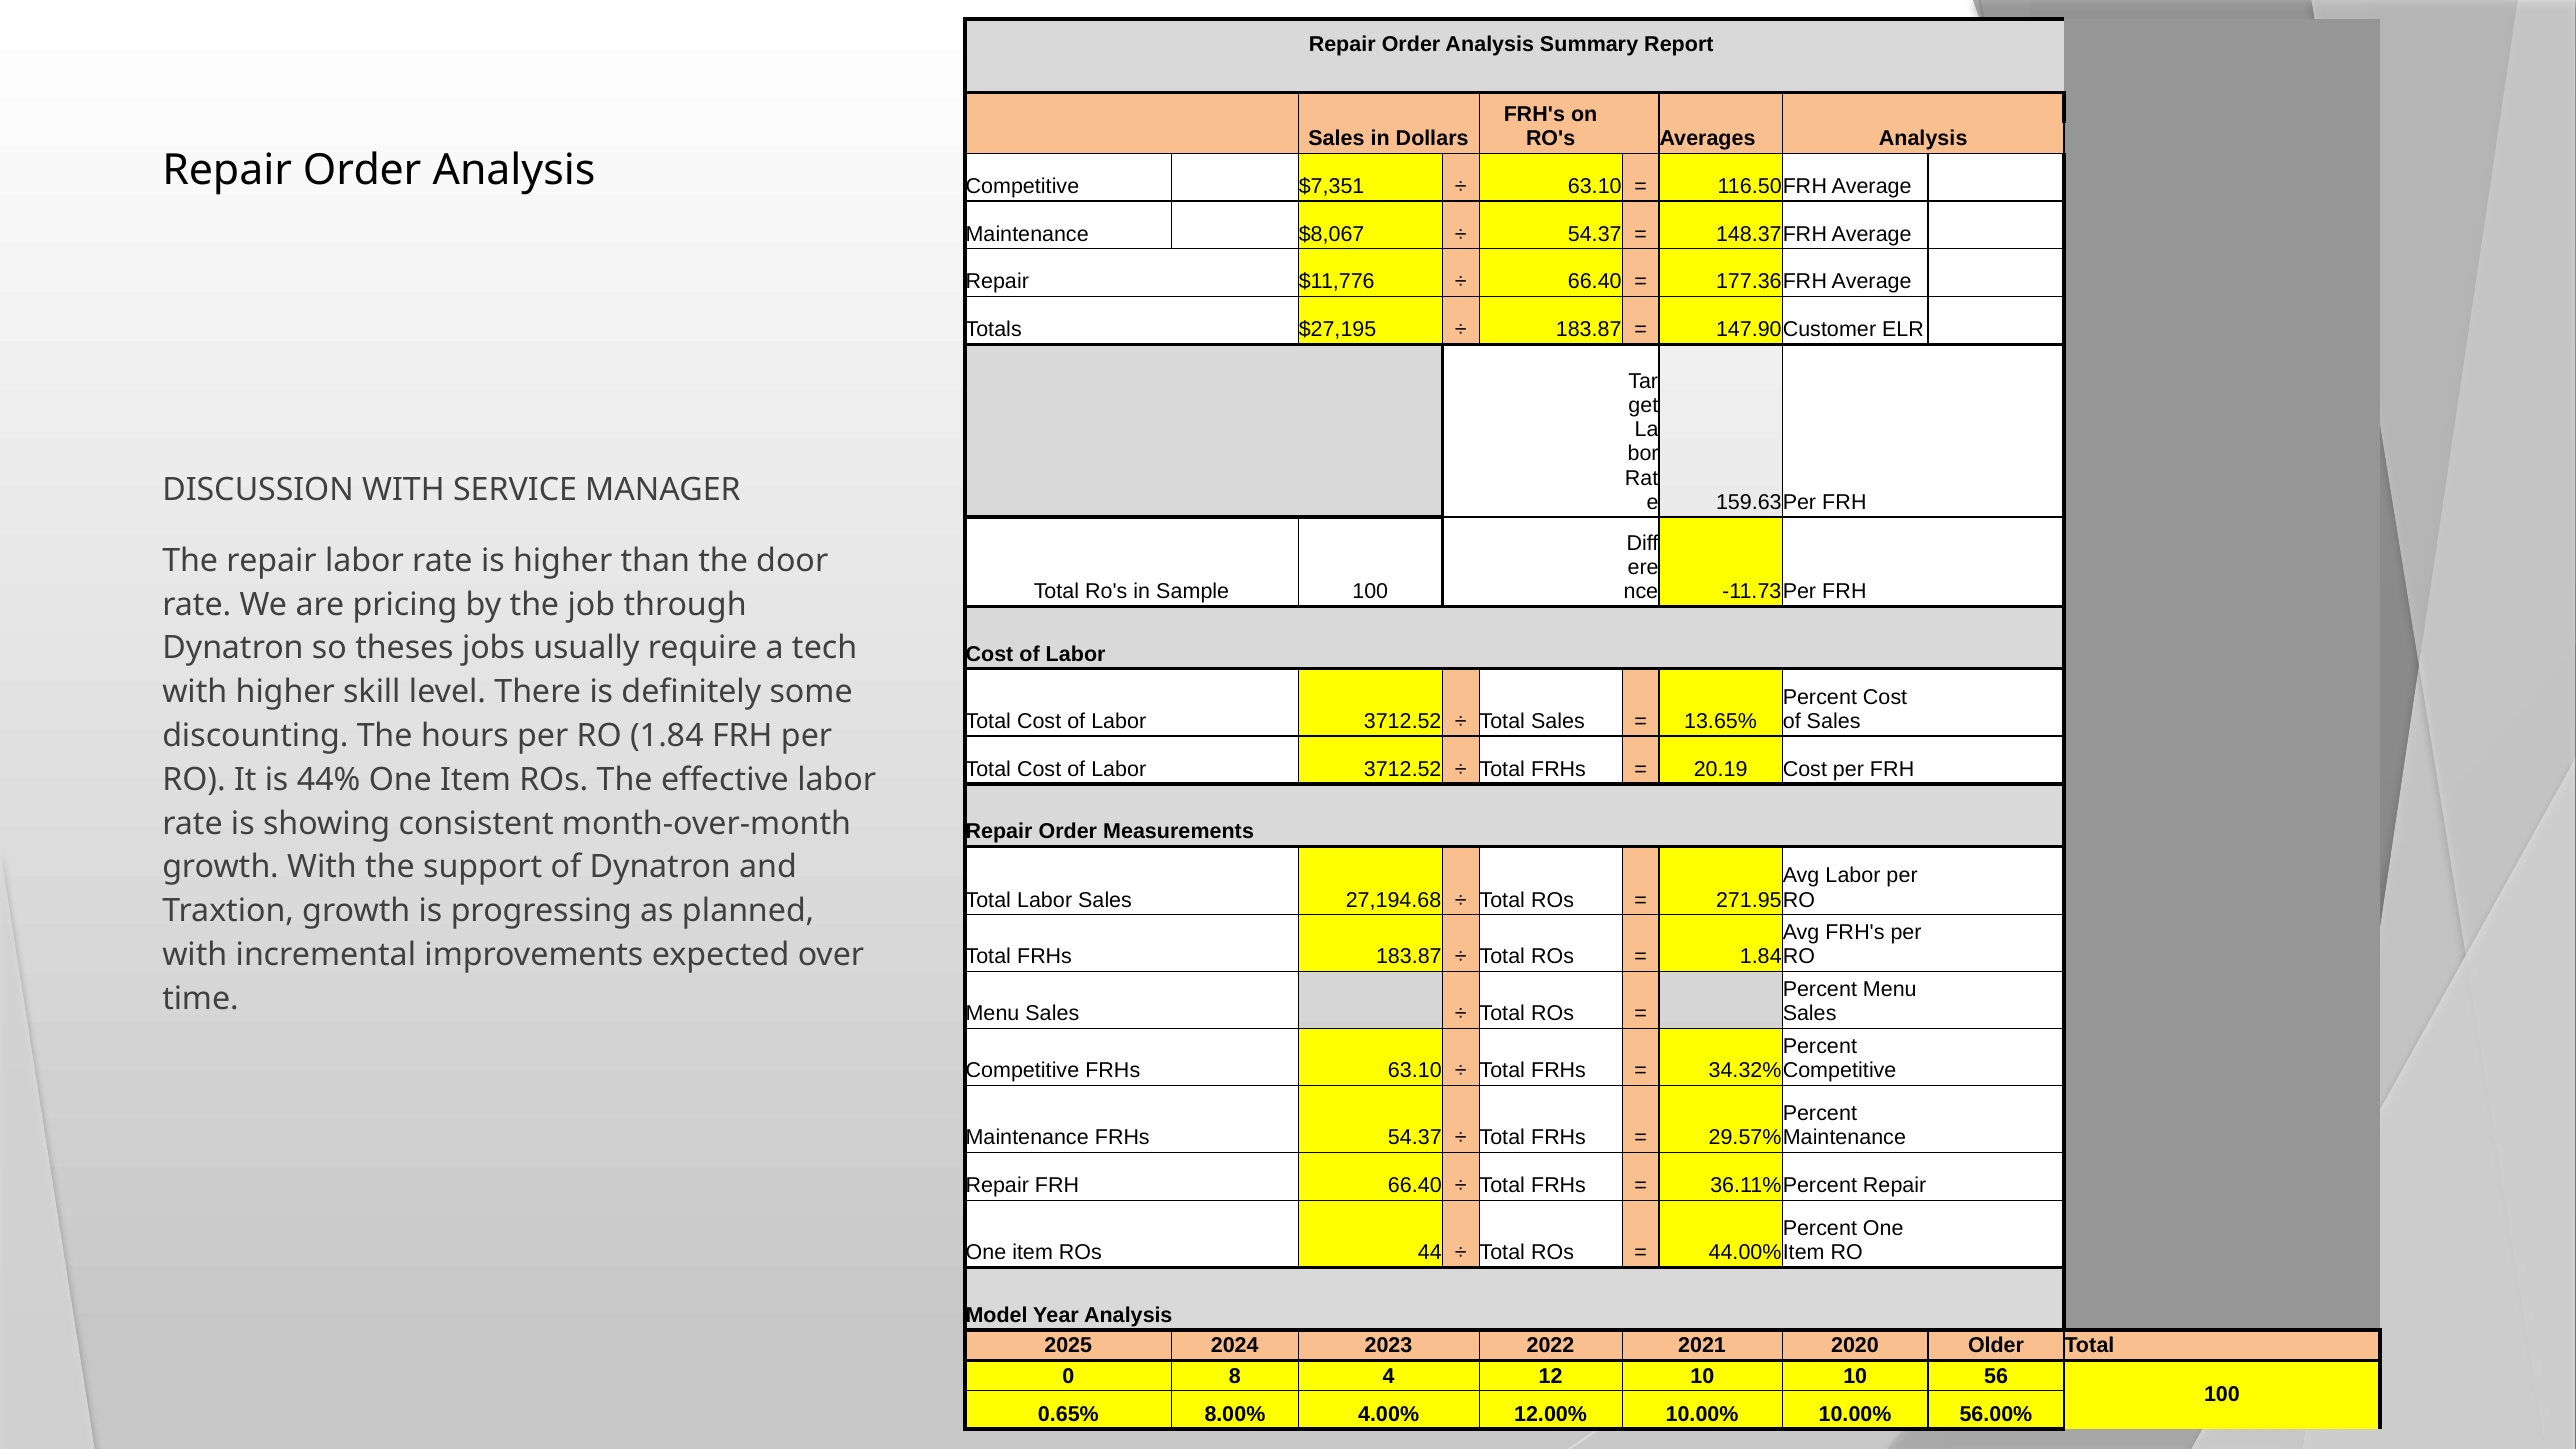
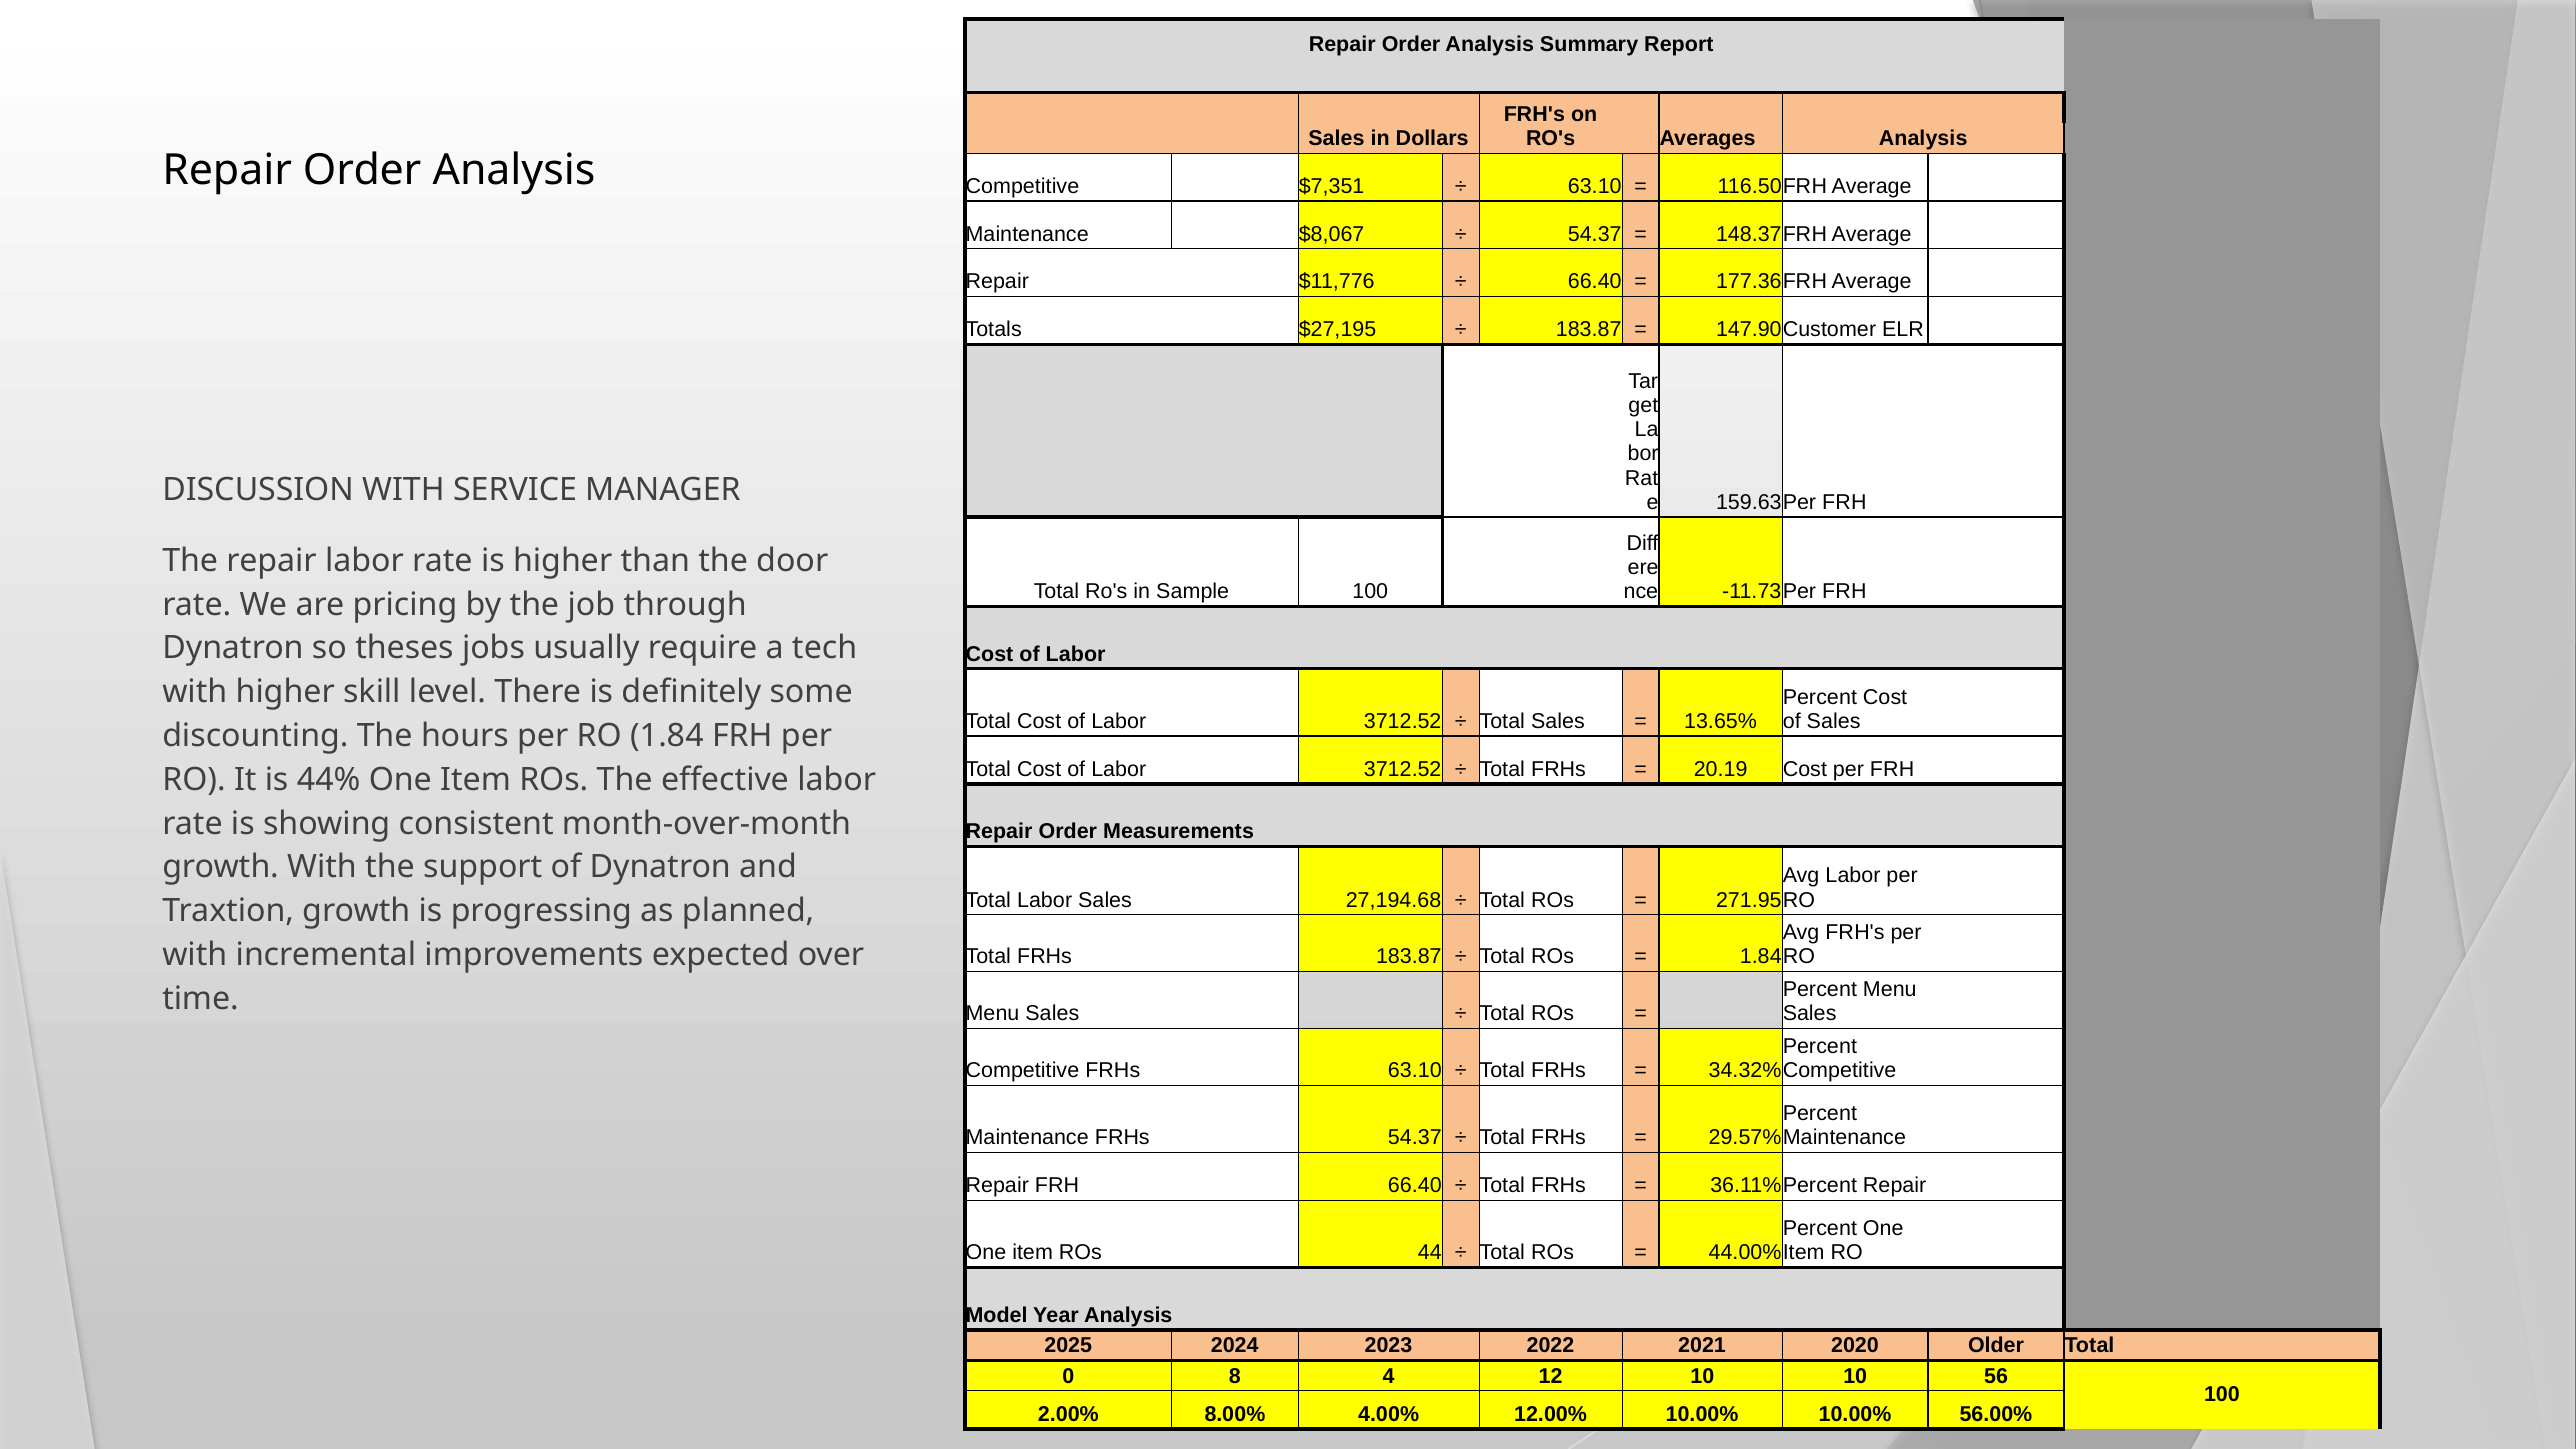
0.65%: 0.65% -> 2.00% (1068, 1414)
